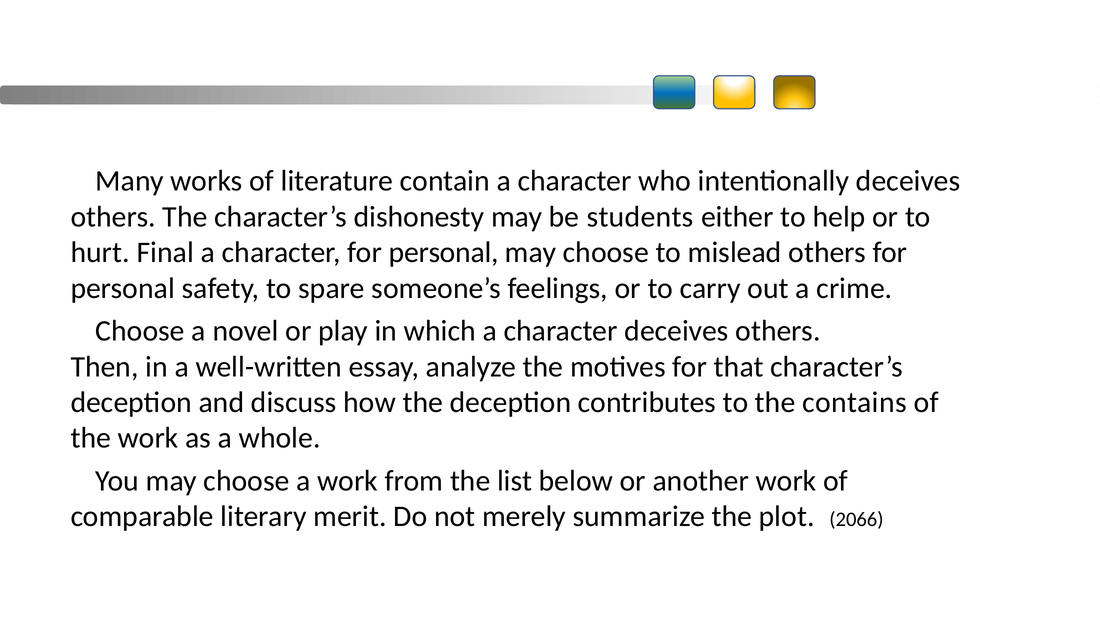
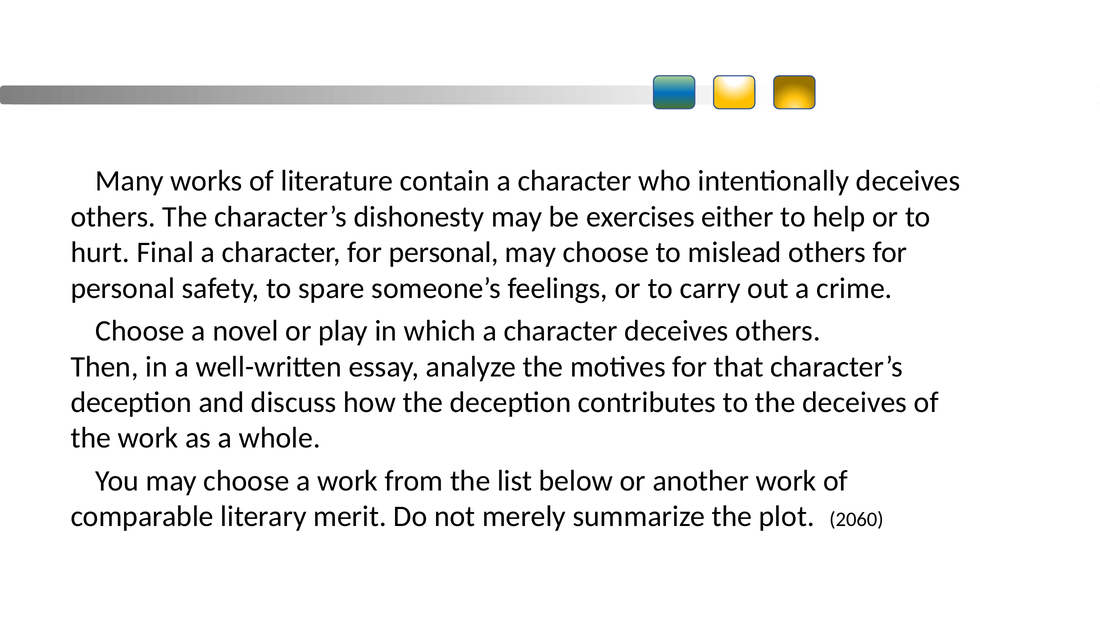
students: students -> exercises (640, 217)
the contains: contains -> deceives (855, 402)
2066: 2066 -> 2060 (856, 519)
